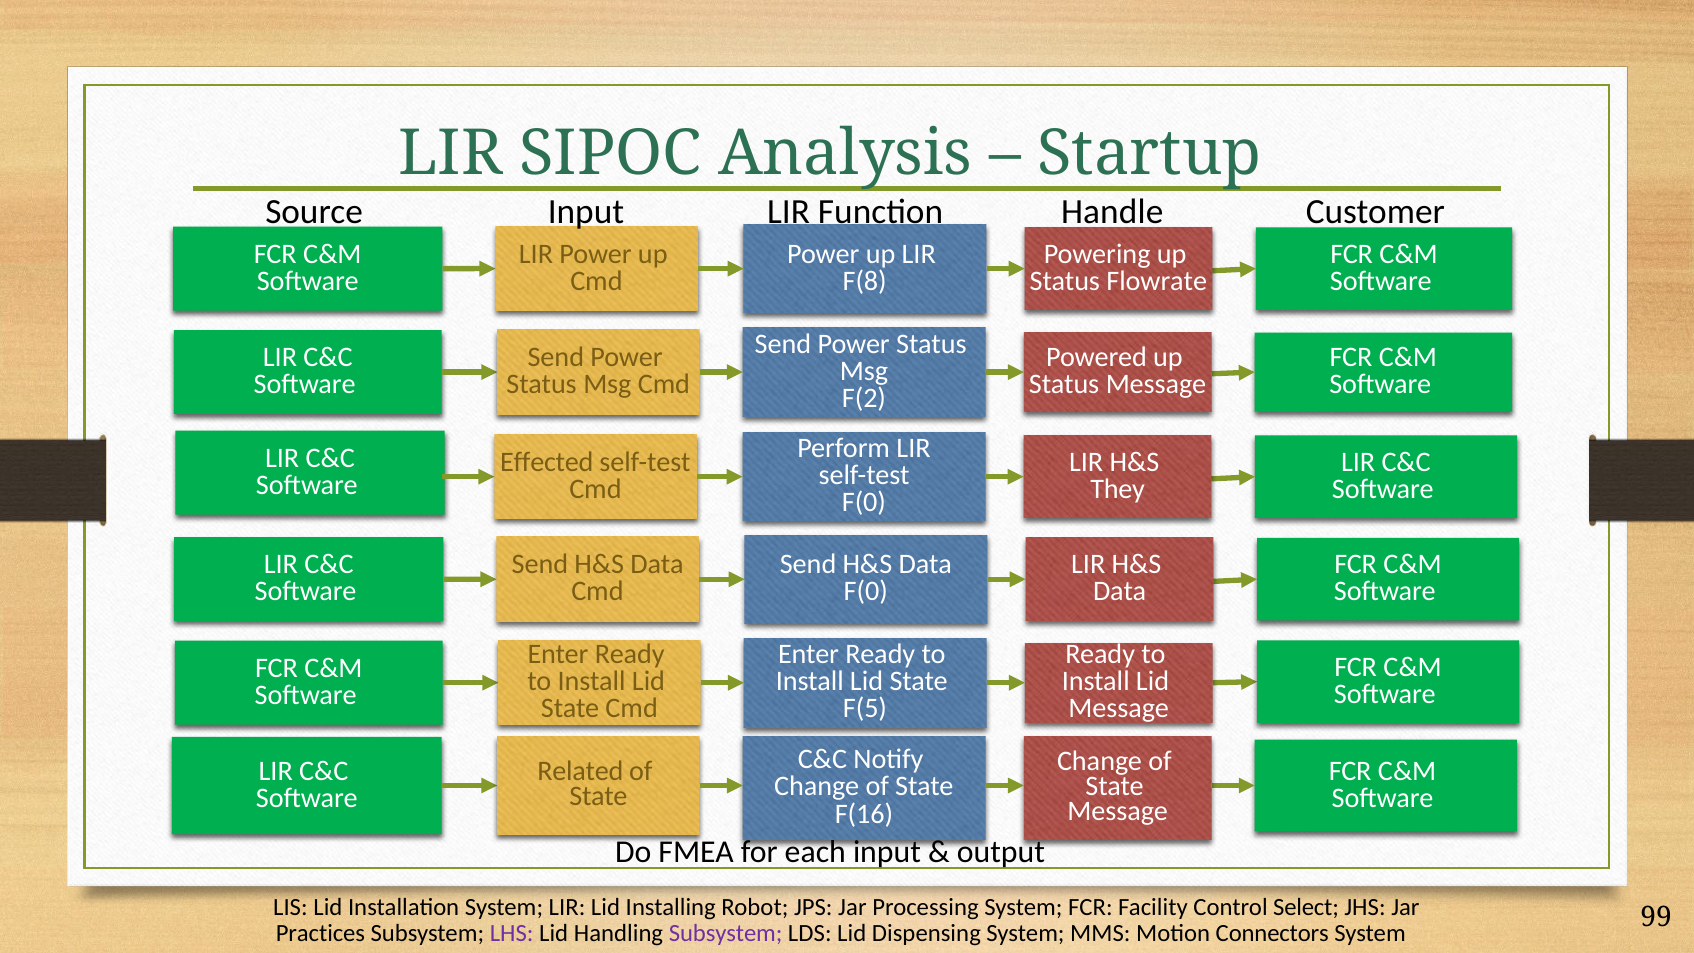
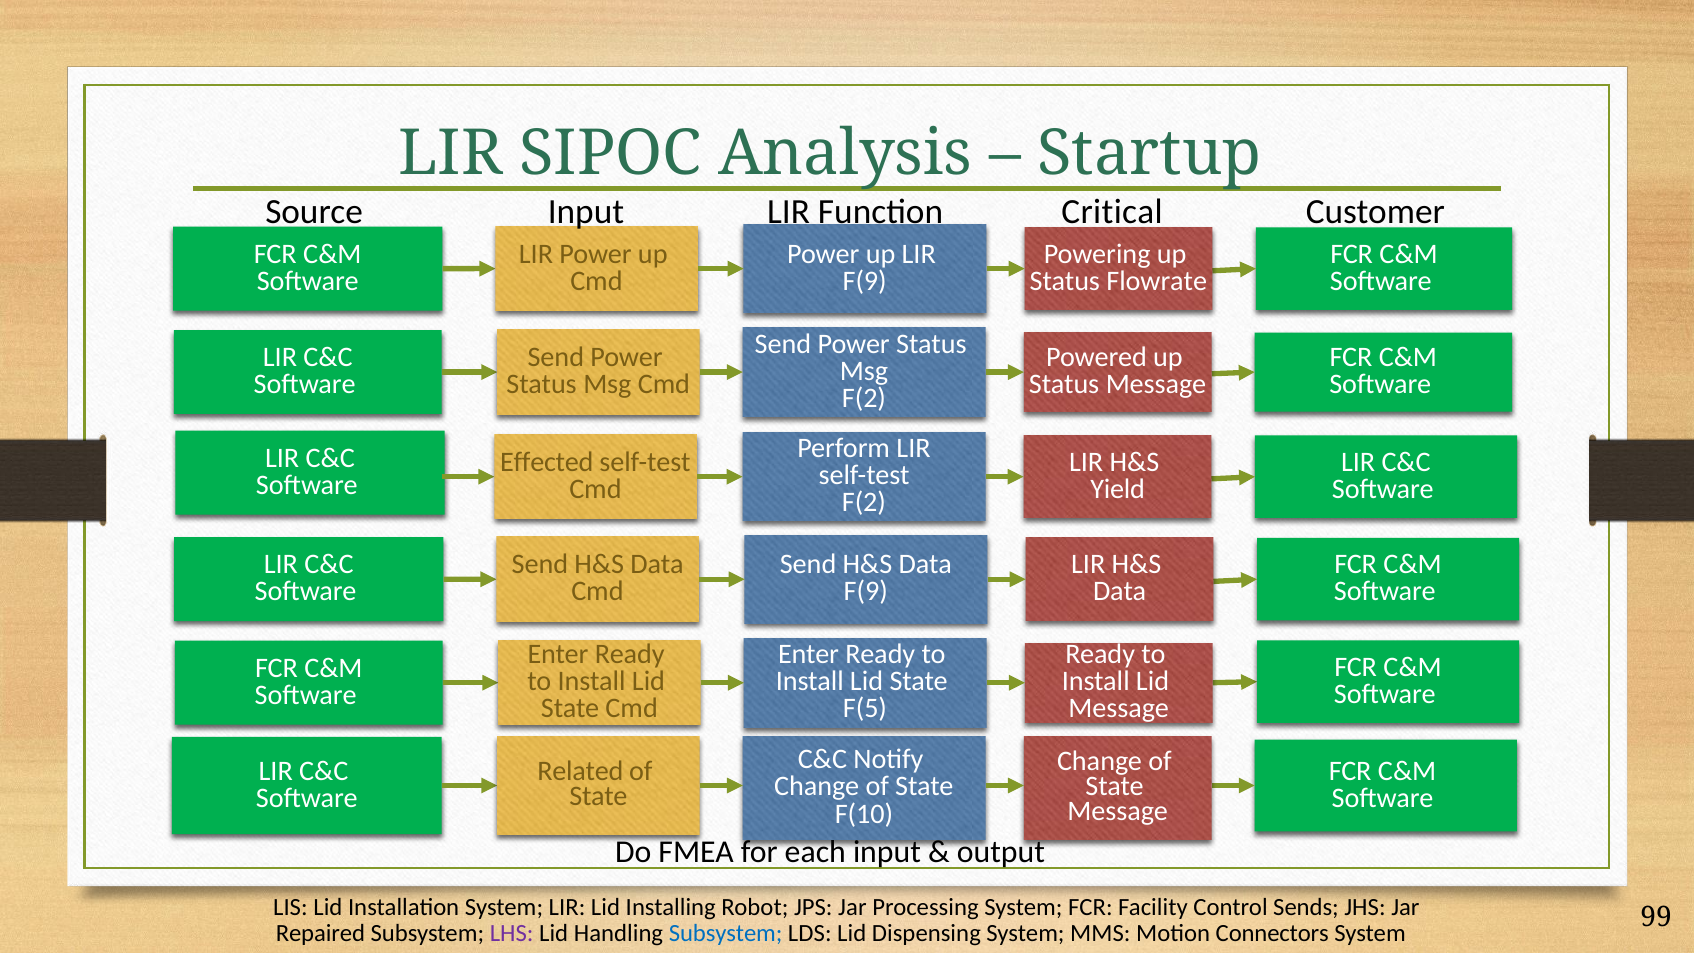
Handle: Handle -> Critical (1112, 212)
F(8: F(8 -> F(9 (865, 281)
They: They -> Yield (1118, 489)
F(0: F(0 -> F(2 (864, 503)
F(0: F(0 -> F(9 (866, 591)
F(16: F(16 -> F(10 (864, 814)
Select: Select -> Sends (1306, 907)
Practices: Practices -> Repaired (320, 934)
Subsystem colour: purple -> blue (726, 934)
